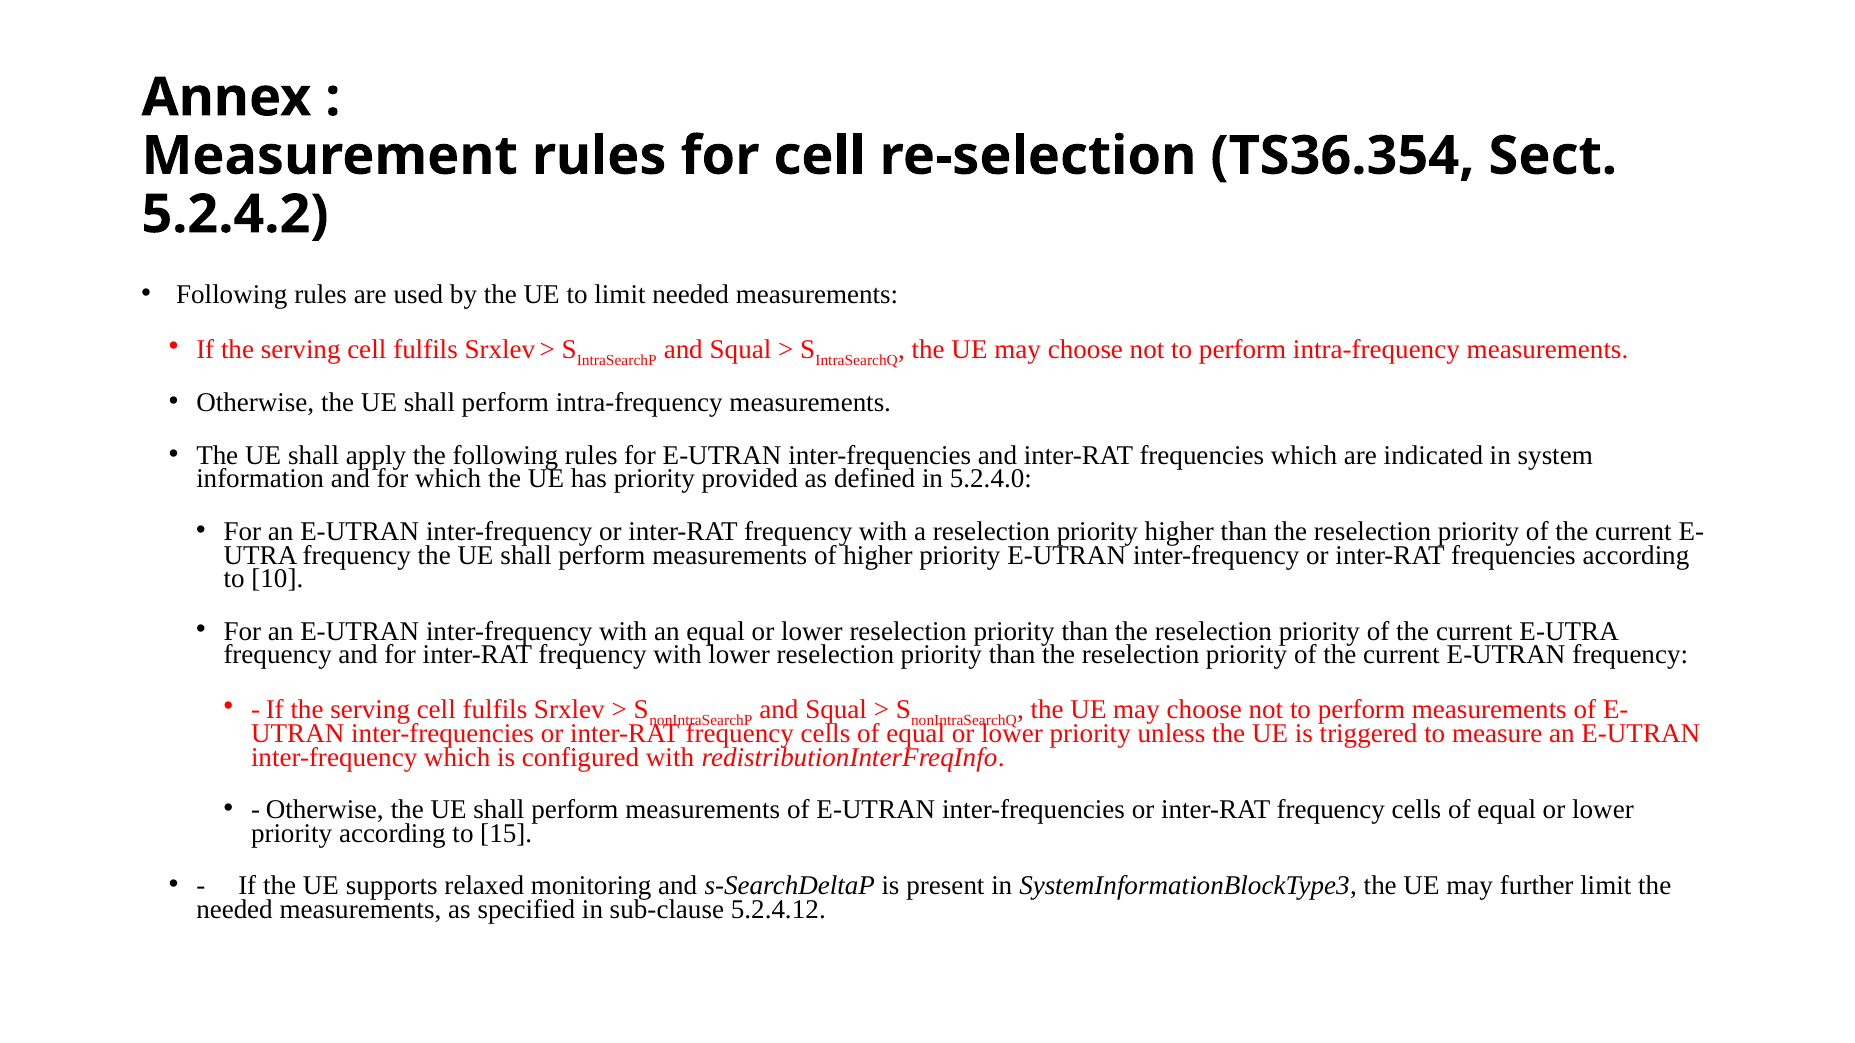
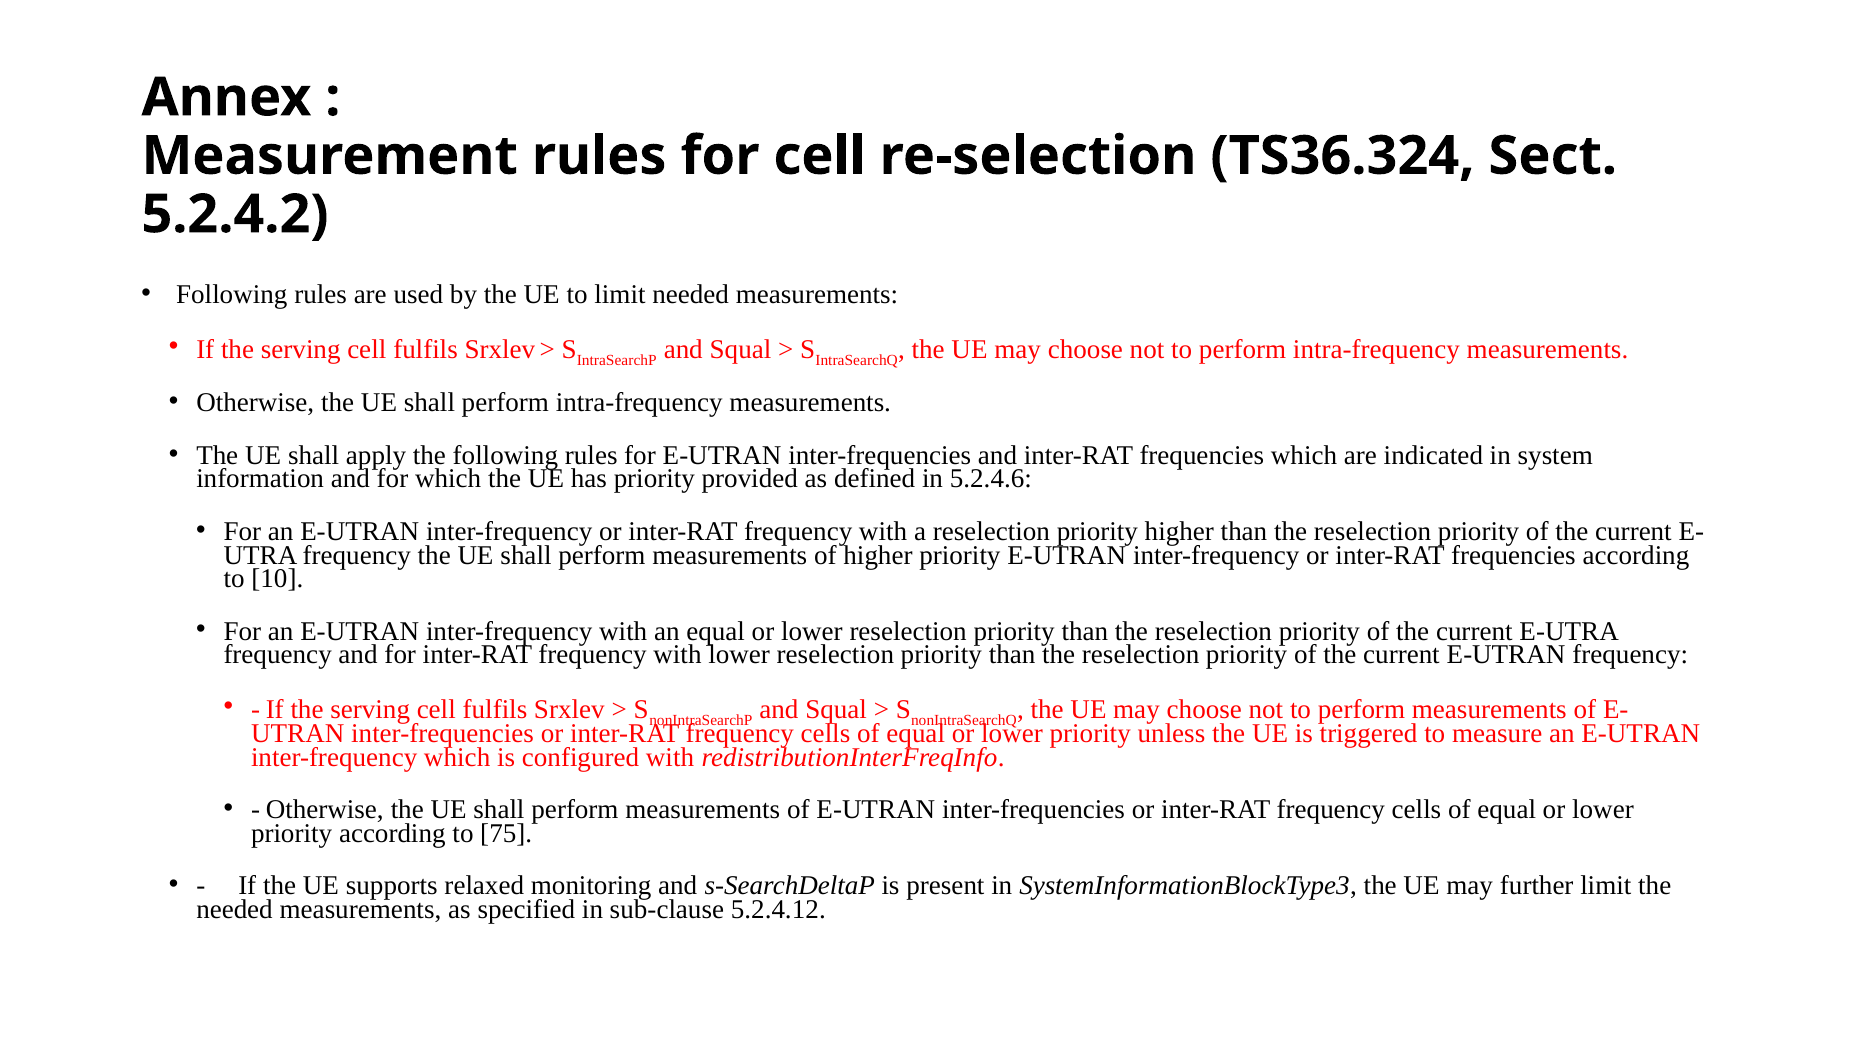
TS36.354: TS36.354 -> TS36.324 (1342, 156)
5.2.4.0: 5.2.4.0 -> 5.2.4.6 (991, 479)
15: 15 -> 75 (506, 834)
